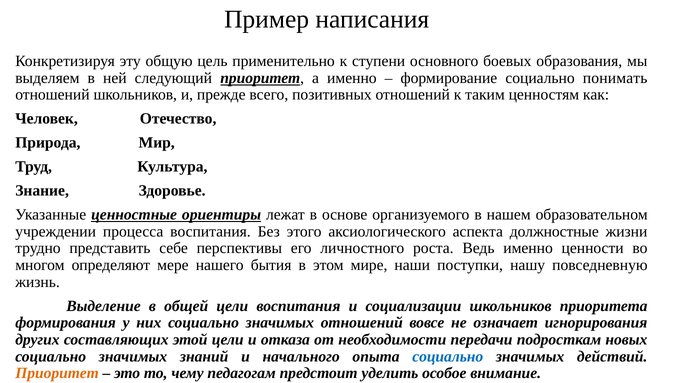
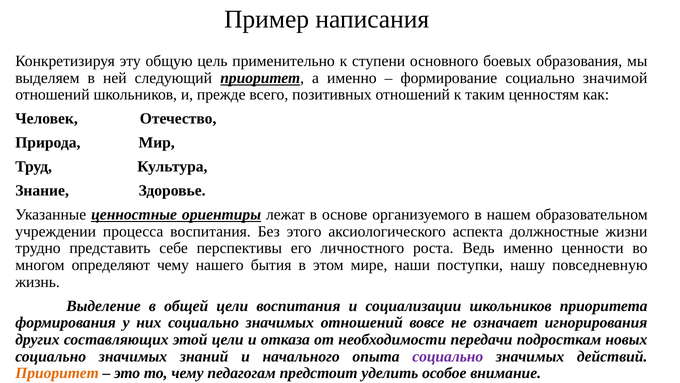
понимать: понимать -> значимой (615, 78)
определяют мере: мере -> чему (173, 265)
социально colour: blue -> purple (448, 356)
